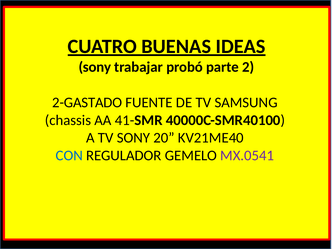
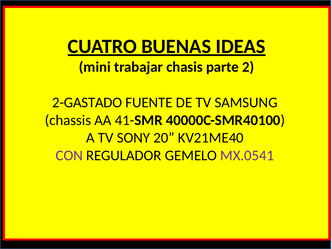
sony: sony -> mini (95, 67)
probó: probó -> chasis (185, 67)
CON colour: blue -> purple (69, 156)
